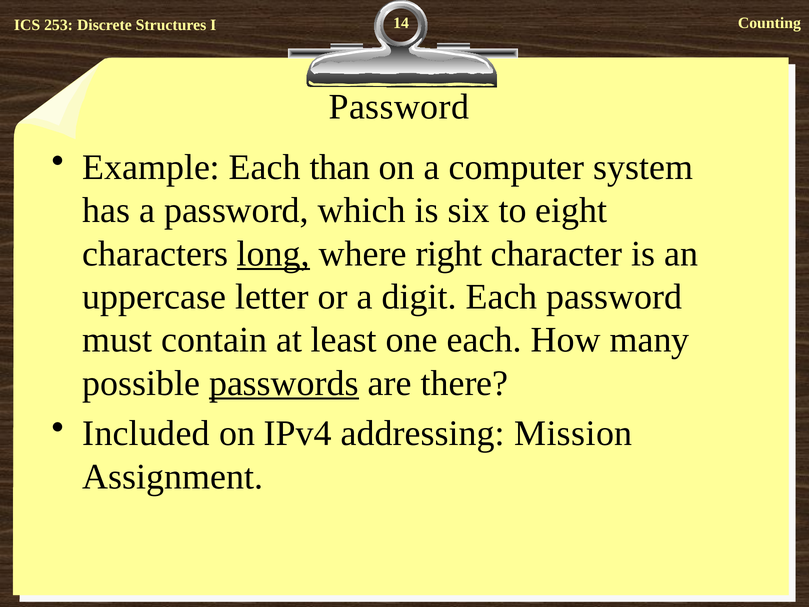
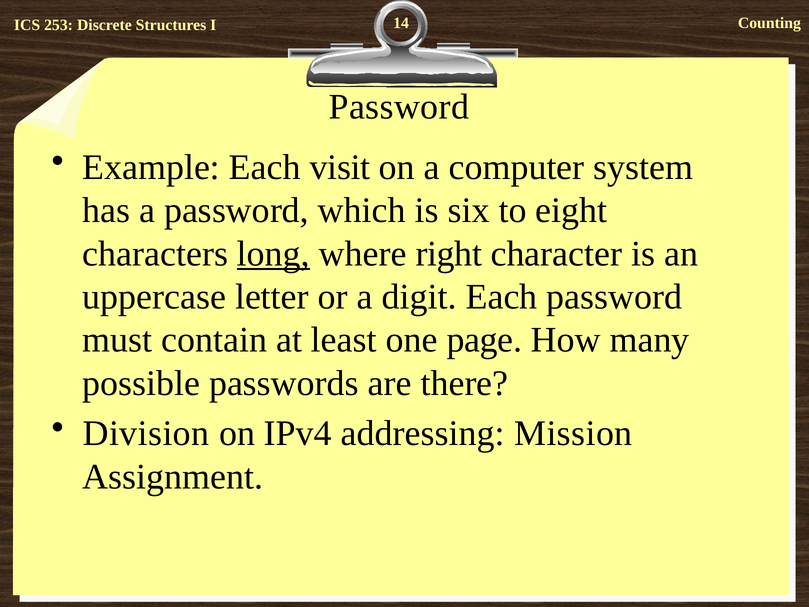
than: than -> visit (340, 167)
one each: each -> page (484, 340)
passwords underline: present -> none (284, 383)
Included: Included -> Division (146, 433)
